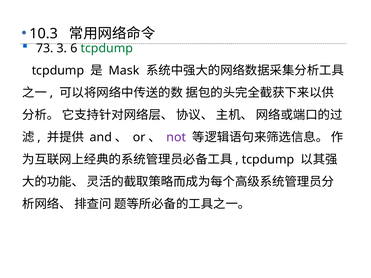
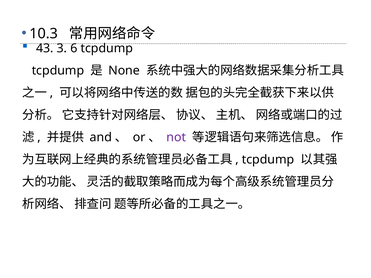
73: 73 -> 43 (45, 48)
tcpdump colour: green -> black (107, 48)
Mask: Mask -> None (124, 71)
